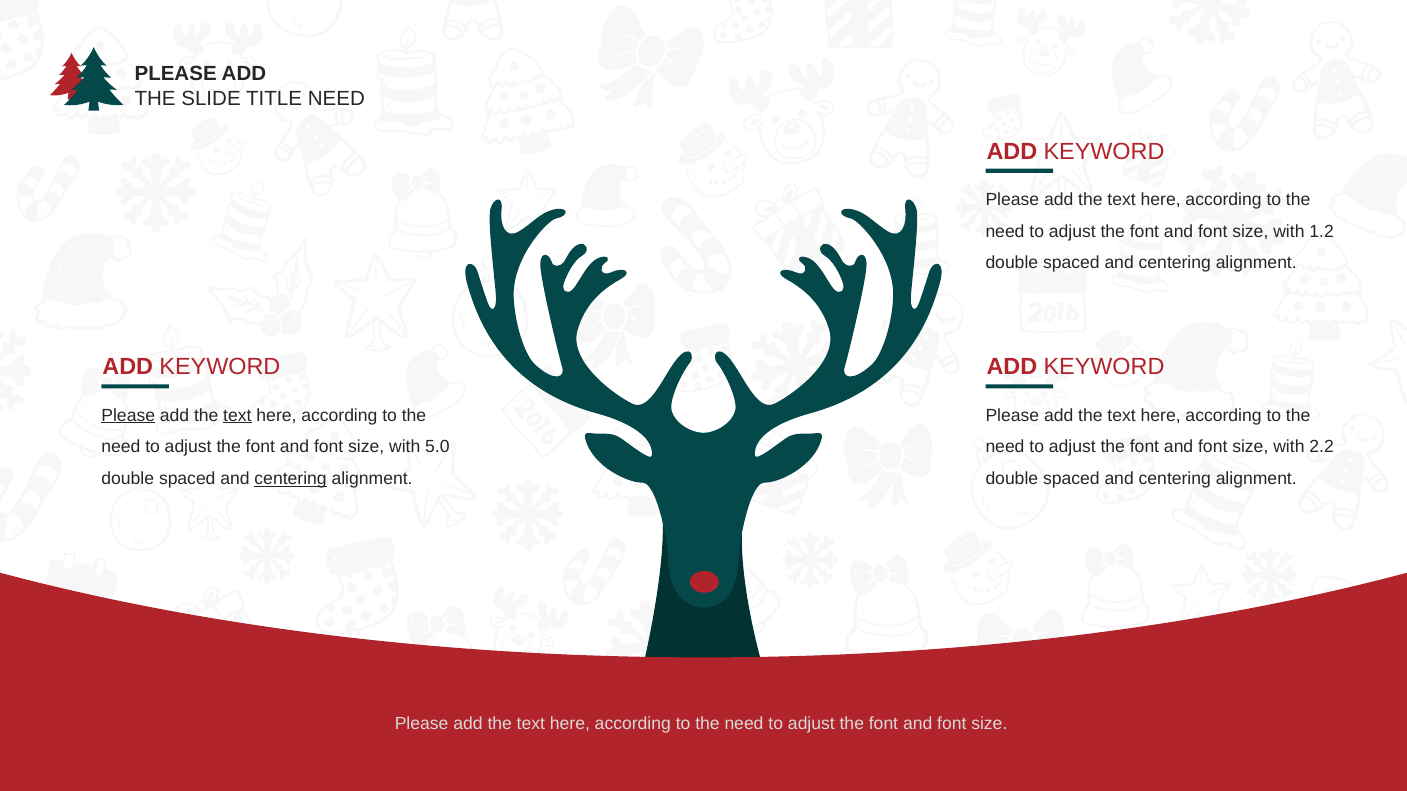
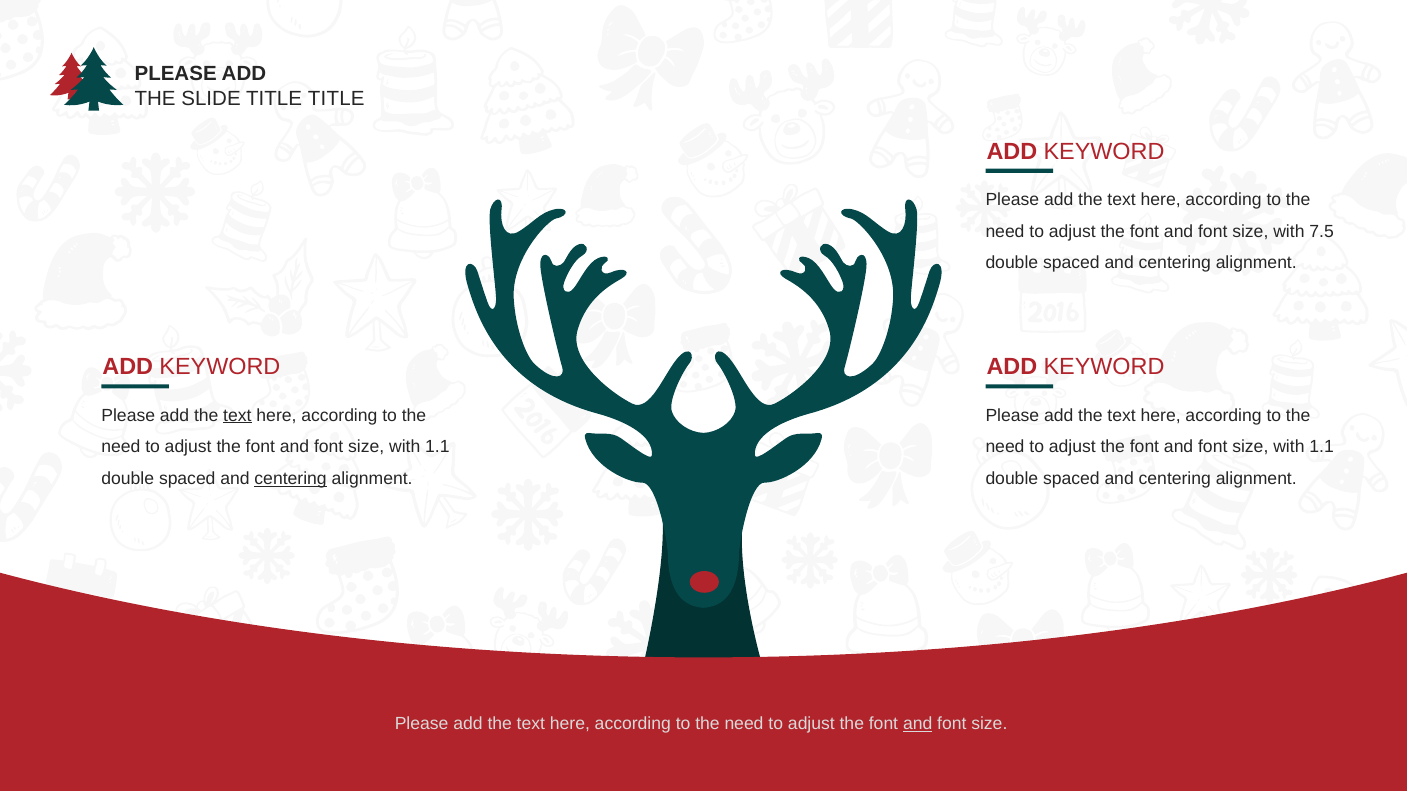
TITLE NEED: NEED -> TITLE (336, 99)
1.2: 1.2 -> 7.5 (1322, 232)
Please underline: present -> none (128, 416)
5.0: 5.0 -> 1.1 (437, 447)
2.2: 2.2 -> 1.1 (1322, 447)
and underline: none -> present (918, 725)
